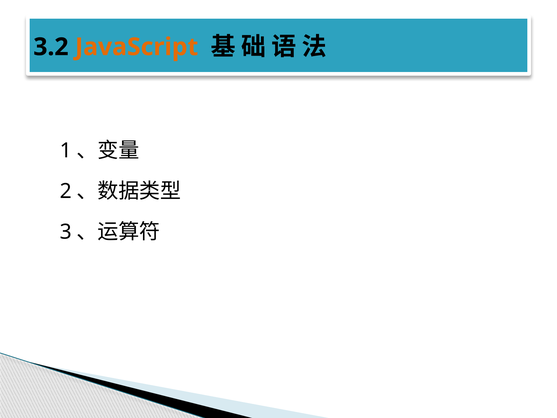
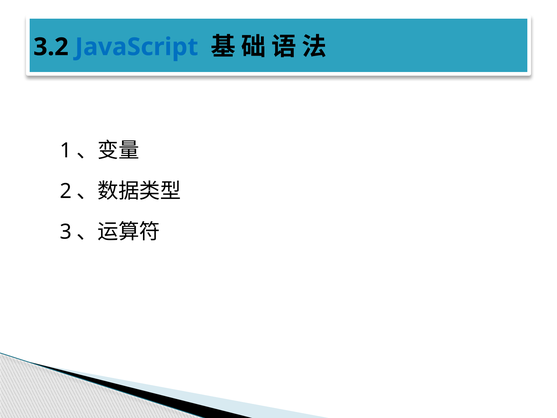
JavaScript colour: orange -> blue (137, 47)
